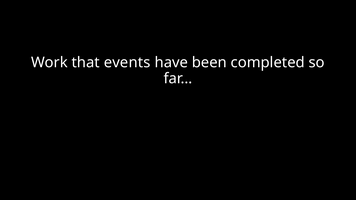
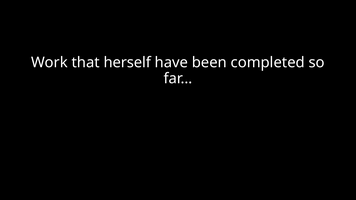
events: events -> herself (127, 63)
